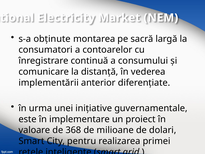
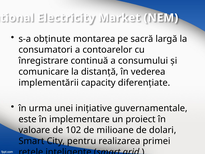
anterior: anterior -> capacity (98, 83)
368: 368 -> 102 (73, 130)
